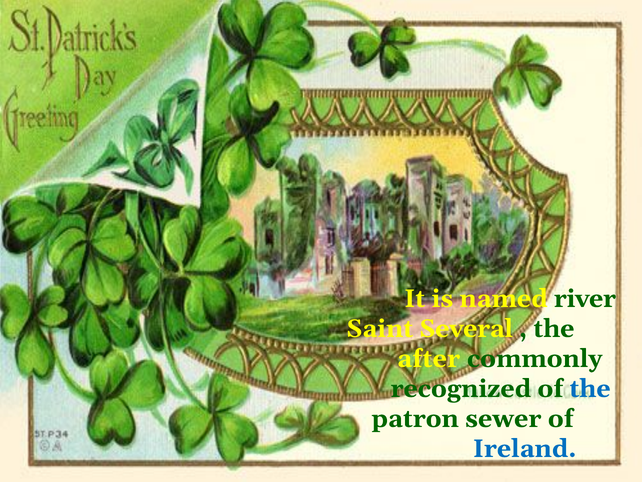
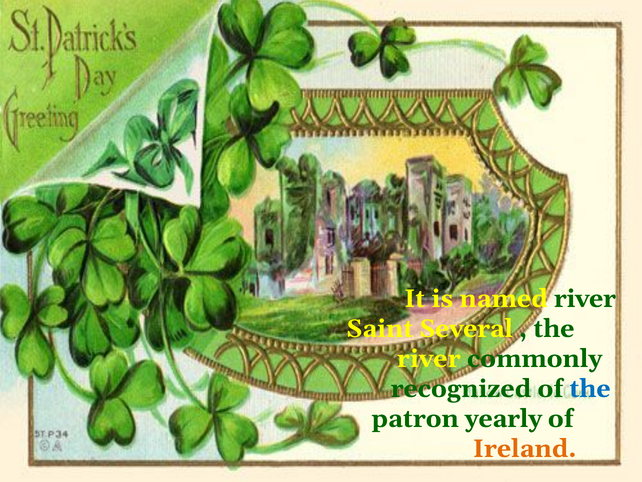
after: after -> river (429, 358)
sewer: sewer -> yearly (503, 418)
Ireland colour: blue -> orange (525, 448)
